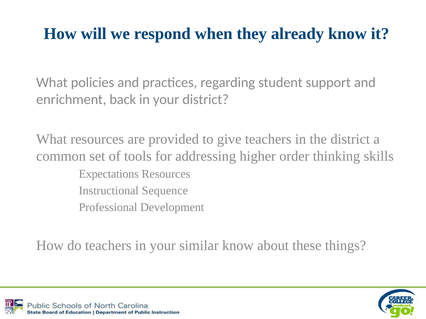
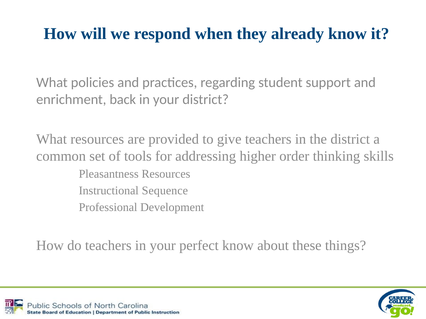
Expectations: Expectations -> Pleasantness (109, 174)
similar: similar -> perfect (199, 246)
